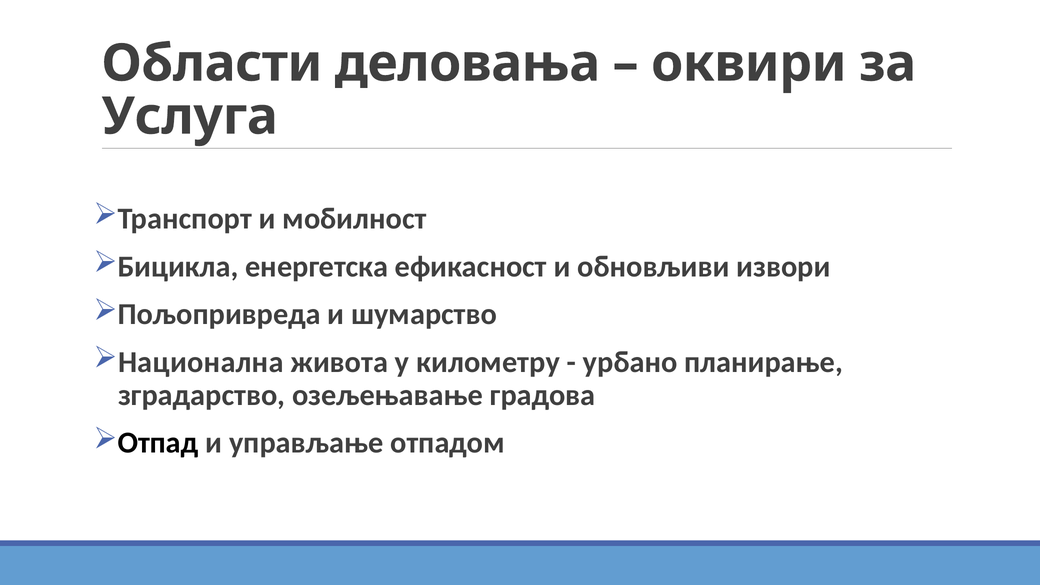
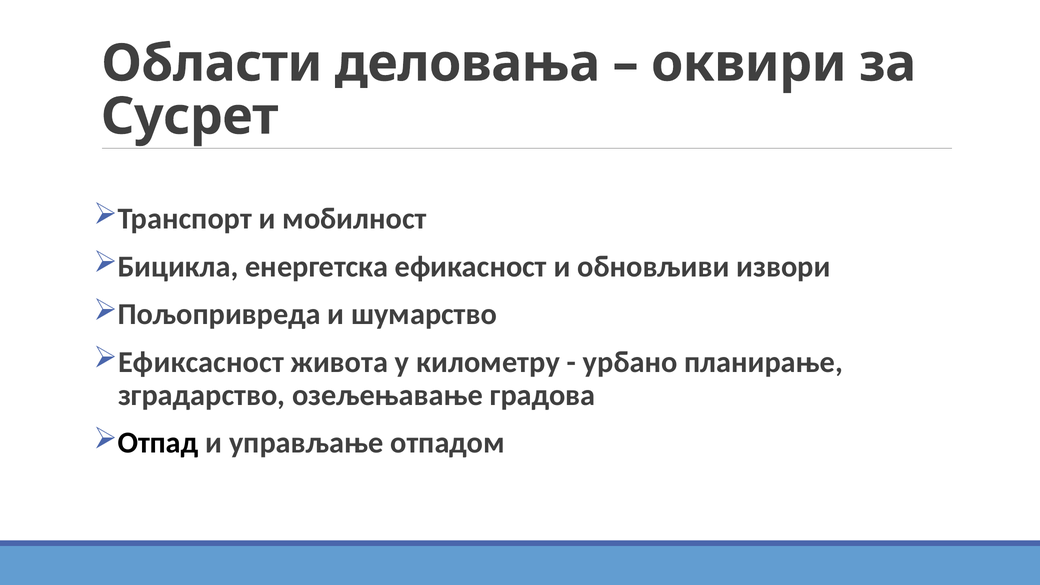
Услуга: Услуга -> Сусрет (190, 117)
Национална: Национална -> Ефиксасност (201, 362)
